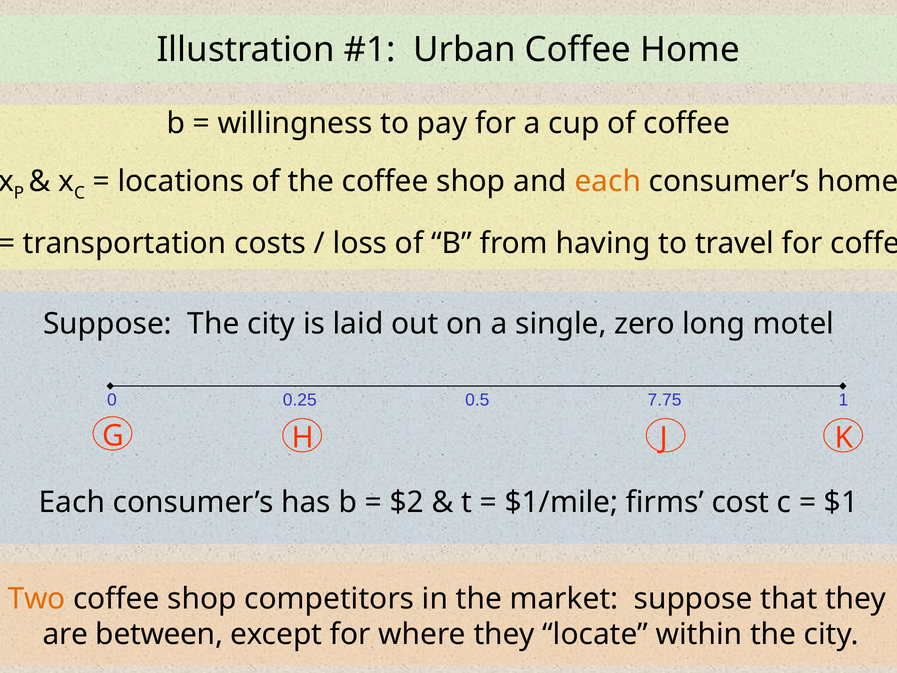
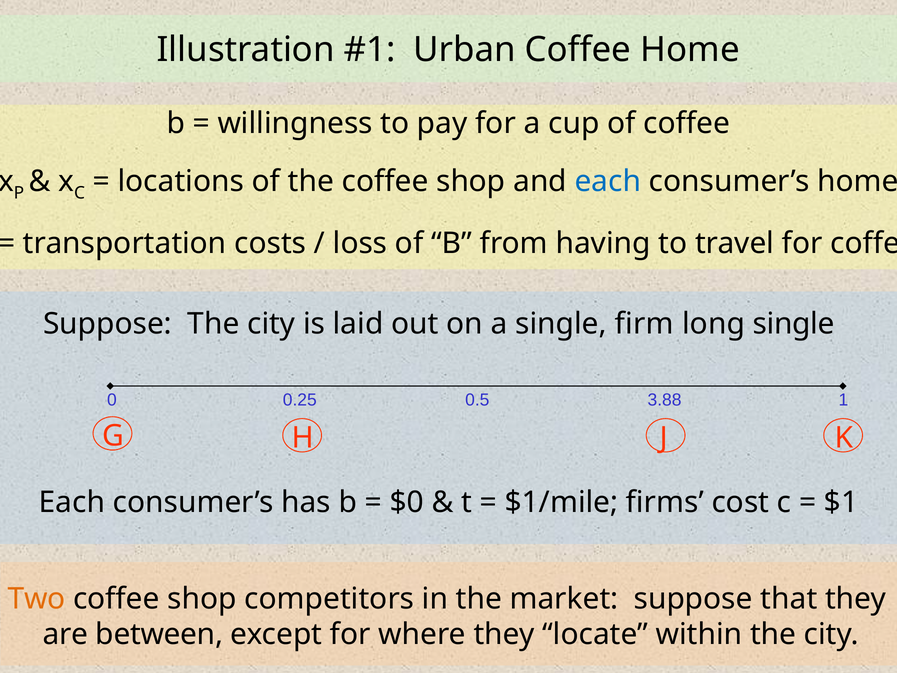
each colour: orange -> blue (608, 181)
zero: zero -> firm (644, 324)
long motel: motel -> single (794, 324)
7.75: 7.75 -> 3.88 (665, 400)
$2: $2 -> $0 (407, 502)
